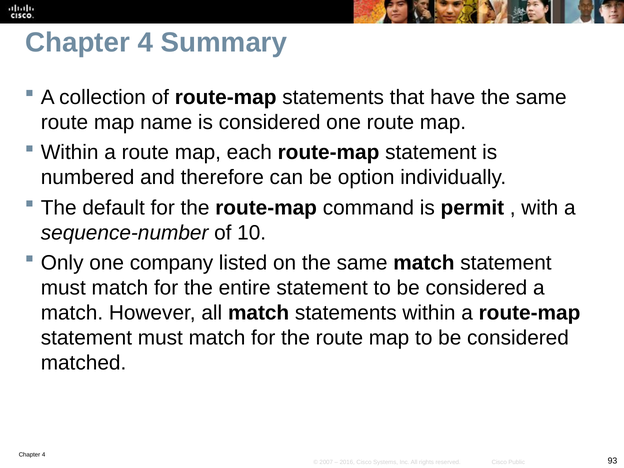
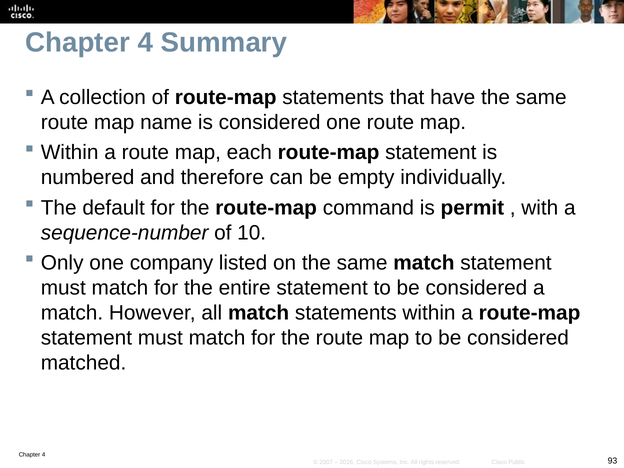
option: option -> empty (366, 178)
